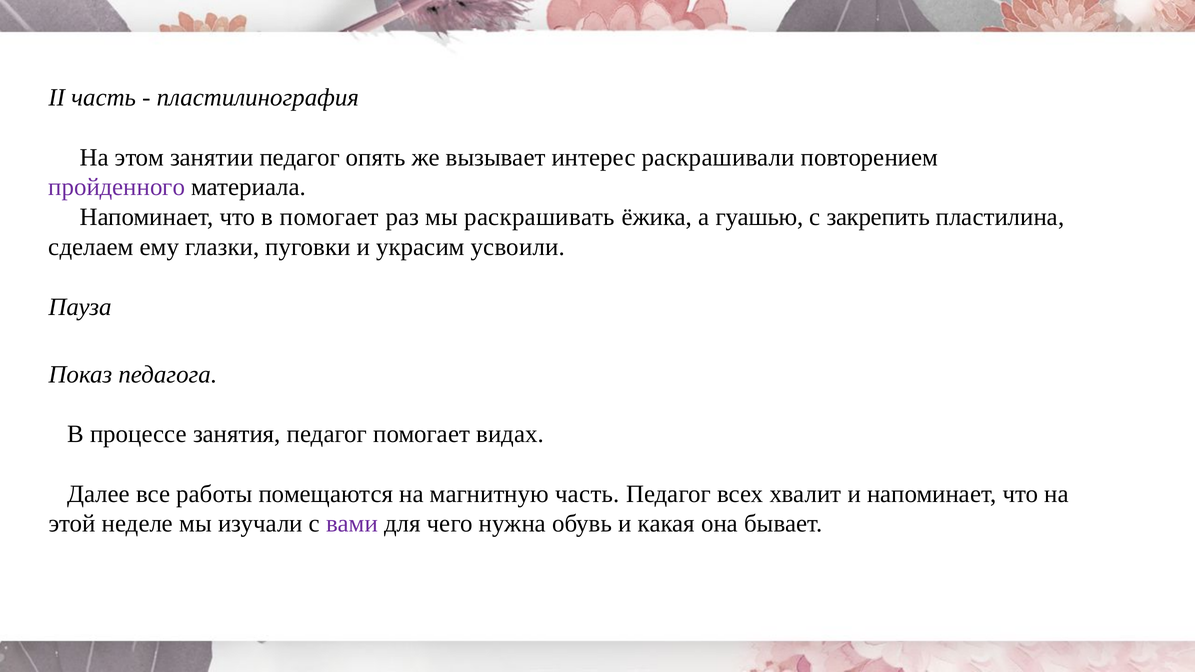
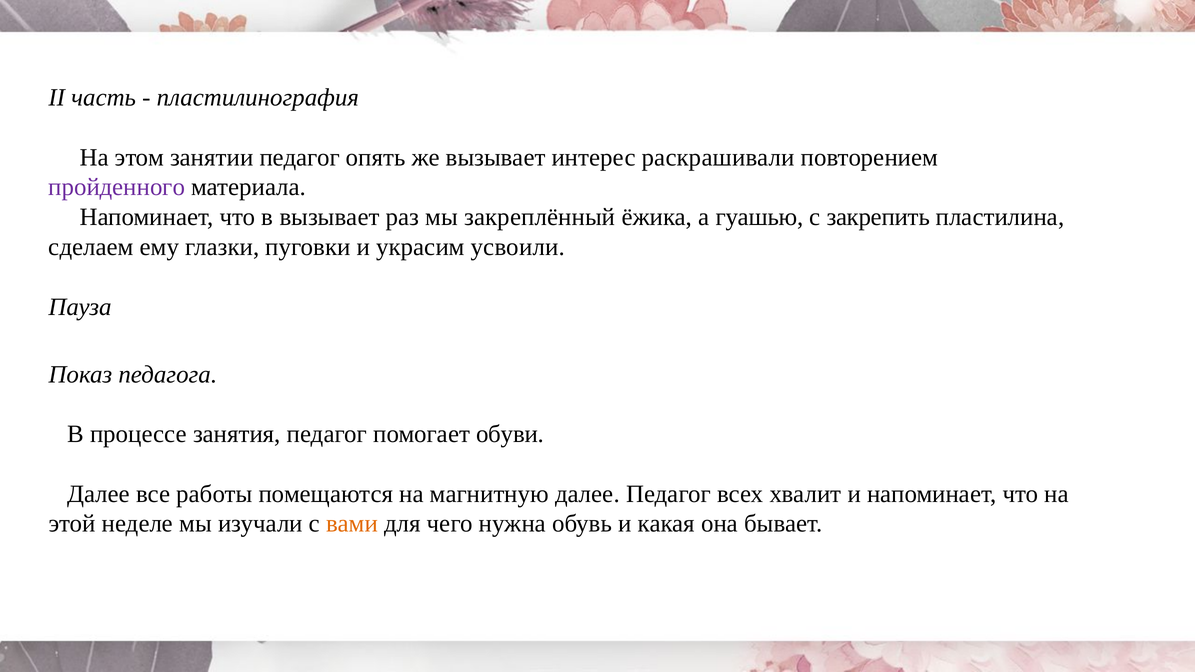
помогает: помогает -> вызывает (330, 217)
раскрашивать: раскрашивать -> закреплённый (540, 217)
видах: видах -> обуви (510, 434)
магнитную часть: часть -> далее (587, 494)
вами colour: purple -> orange (352, 524)
